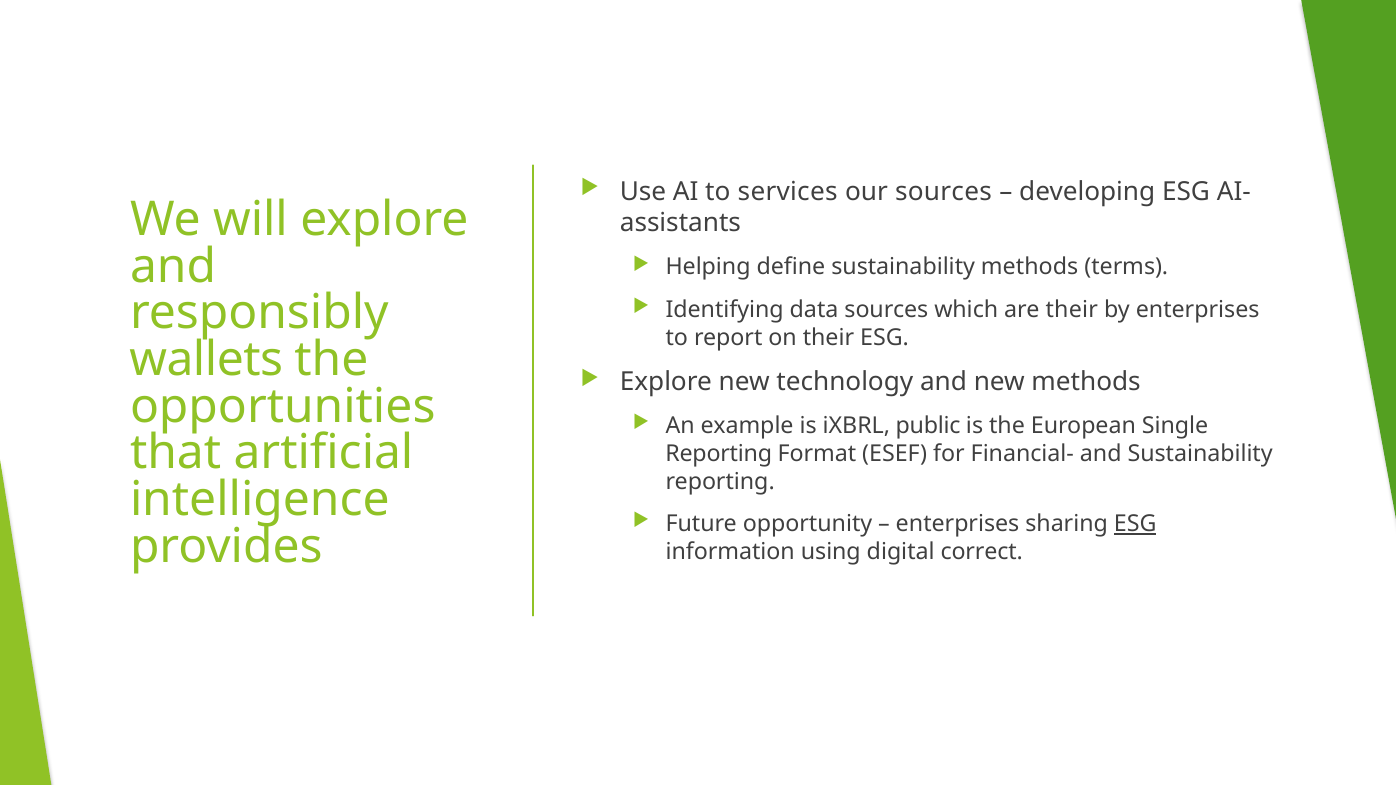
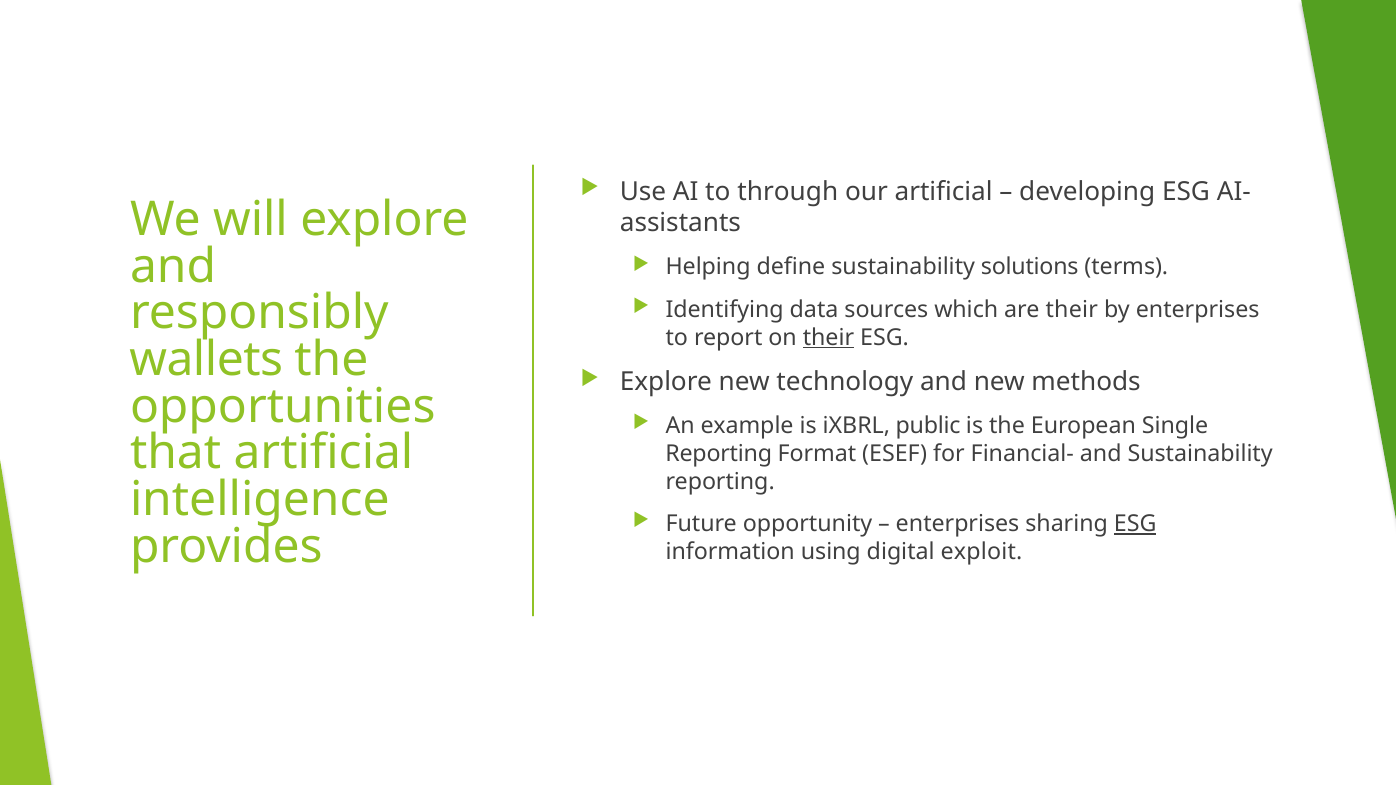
services: services -> through (788, 192)
our sources: sources -> artificial (944, 192)
sustainability methods: methods -> solutions (1030, 267)
their underline: none -> present (828, 338)
correct: correct -> exploit (982, 552)
